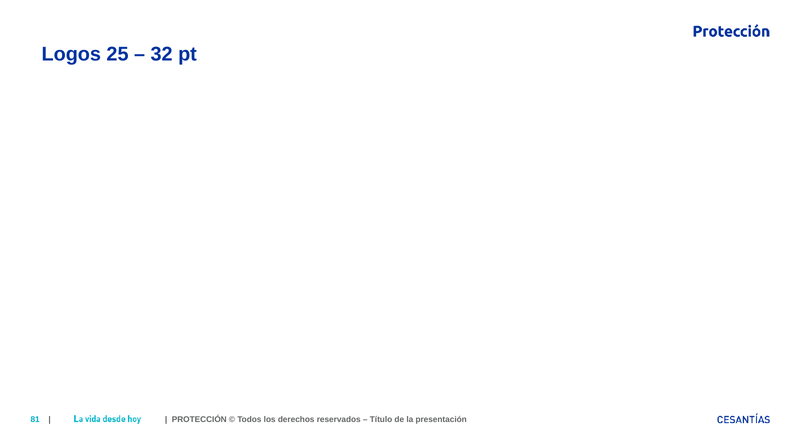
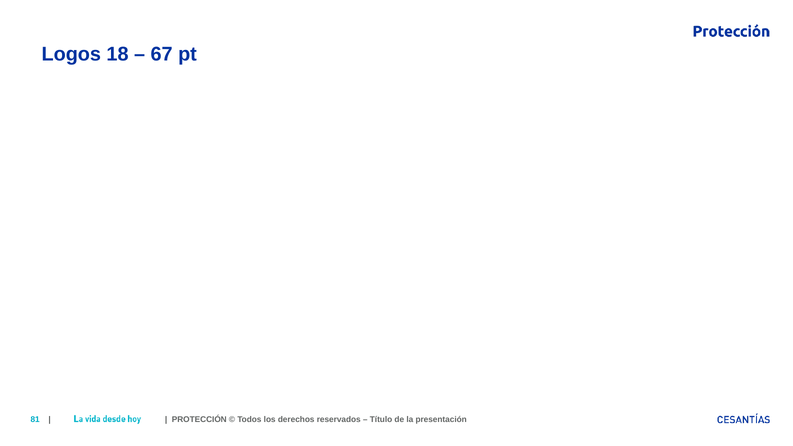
25: 25 -> 18 (118, 54)
32: 32 -> 67 (162, 54)
